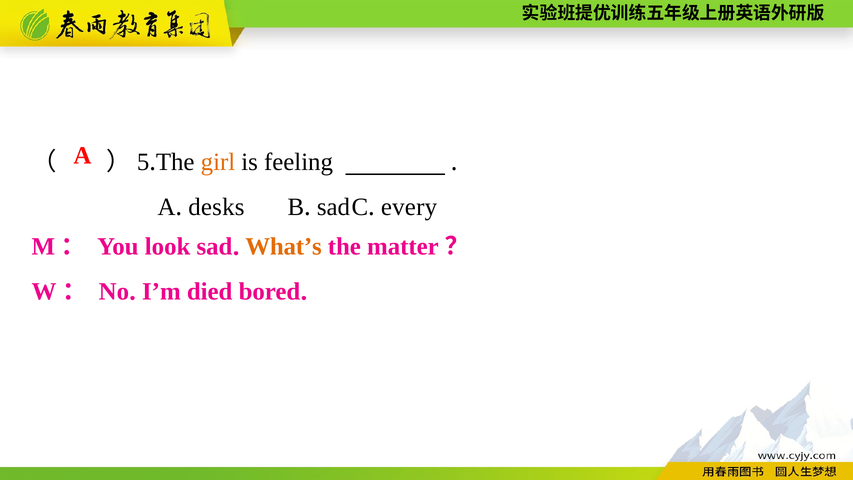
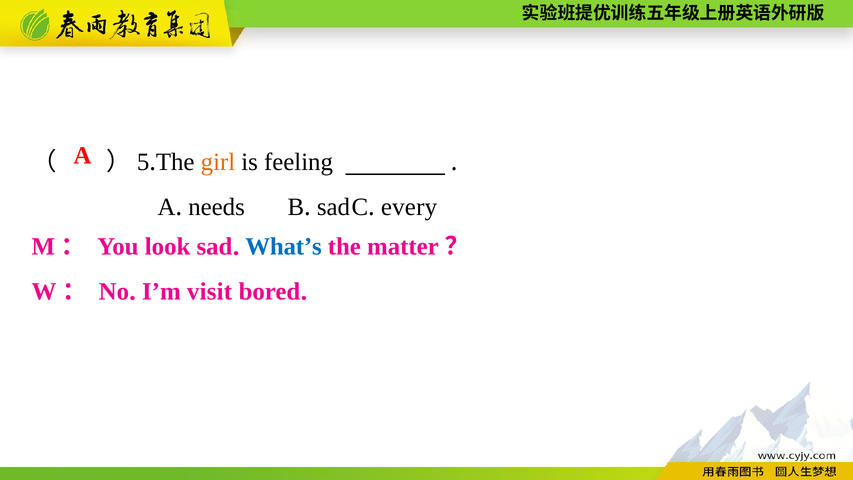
desks: desks -> needs (217, 207)
What’s colour: orange -> blue (284, 247)
died: died -> visit (210, 292)
